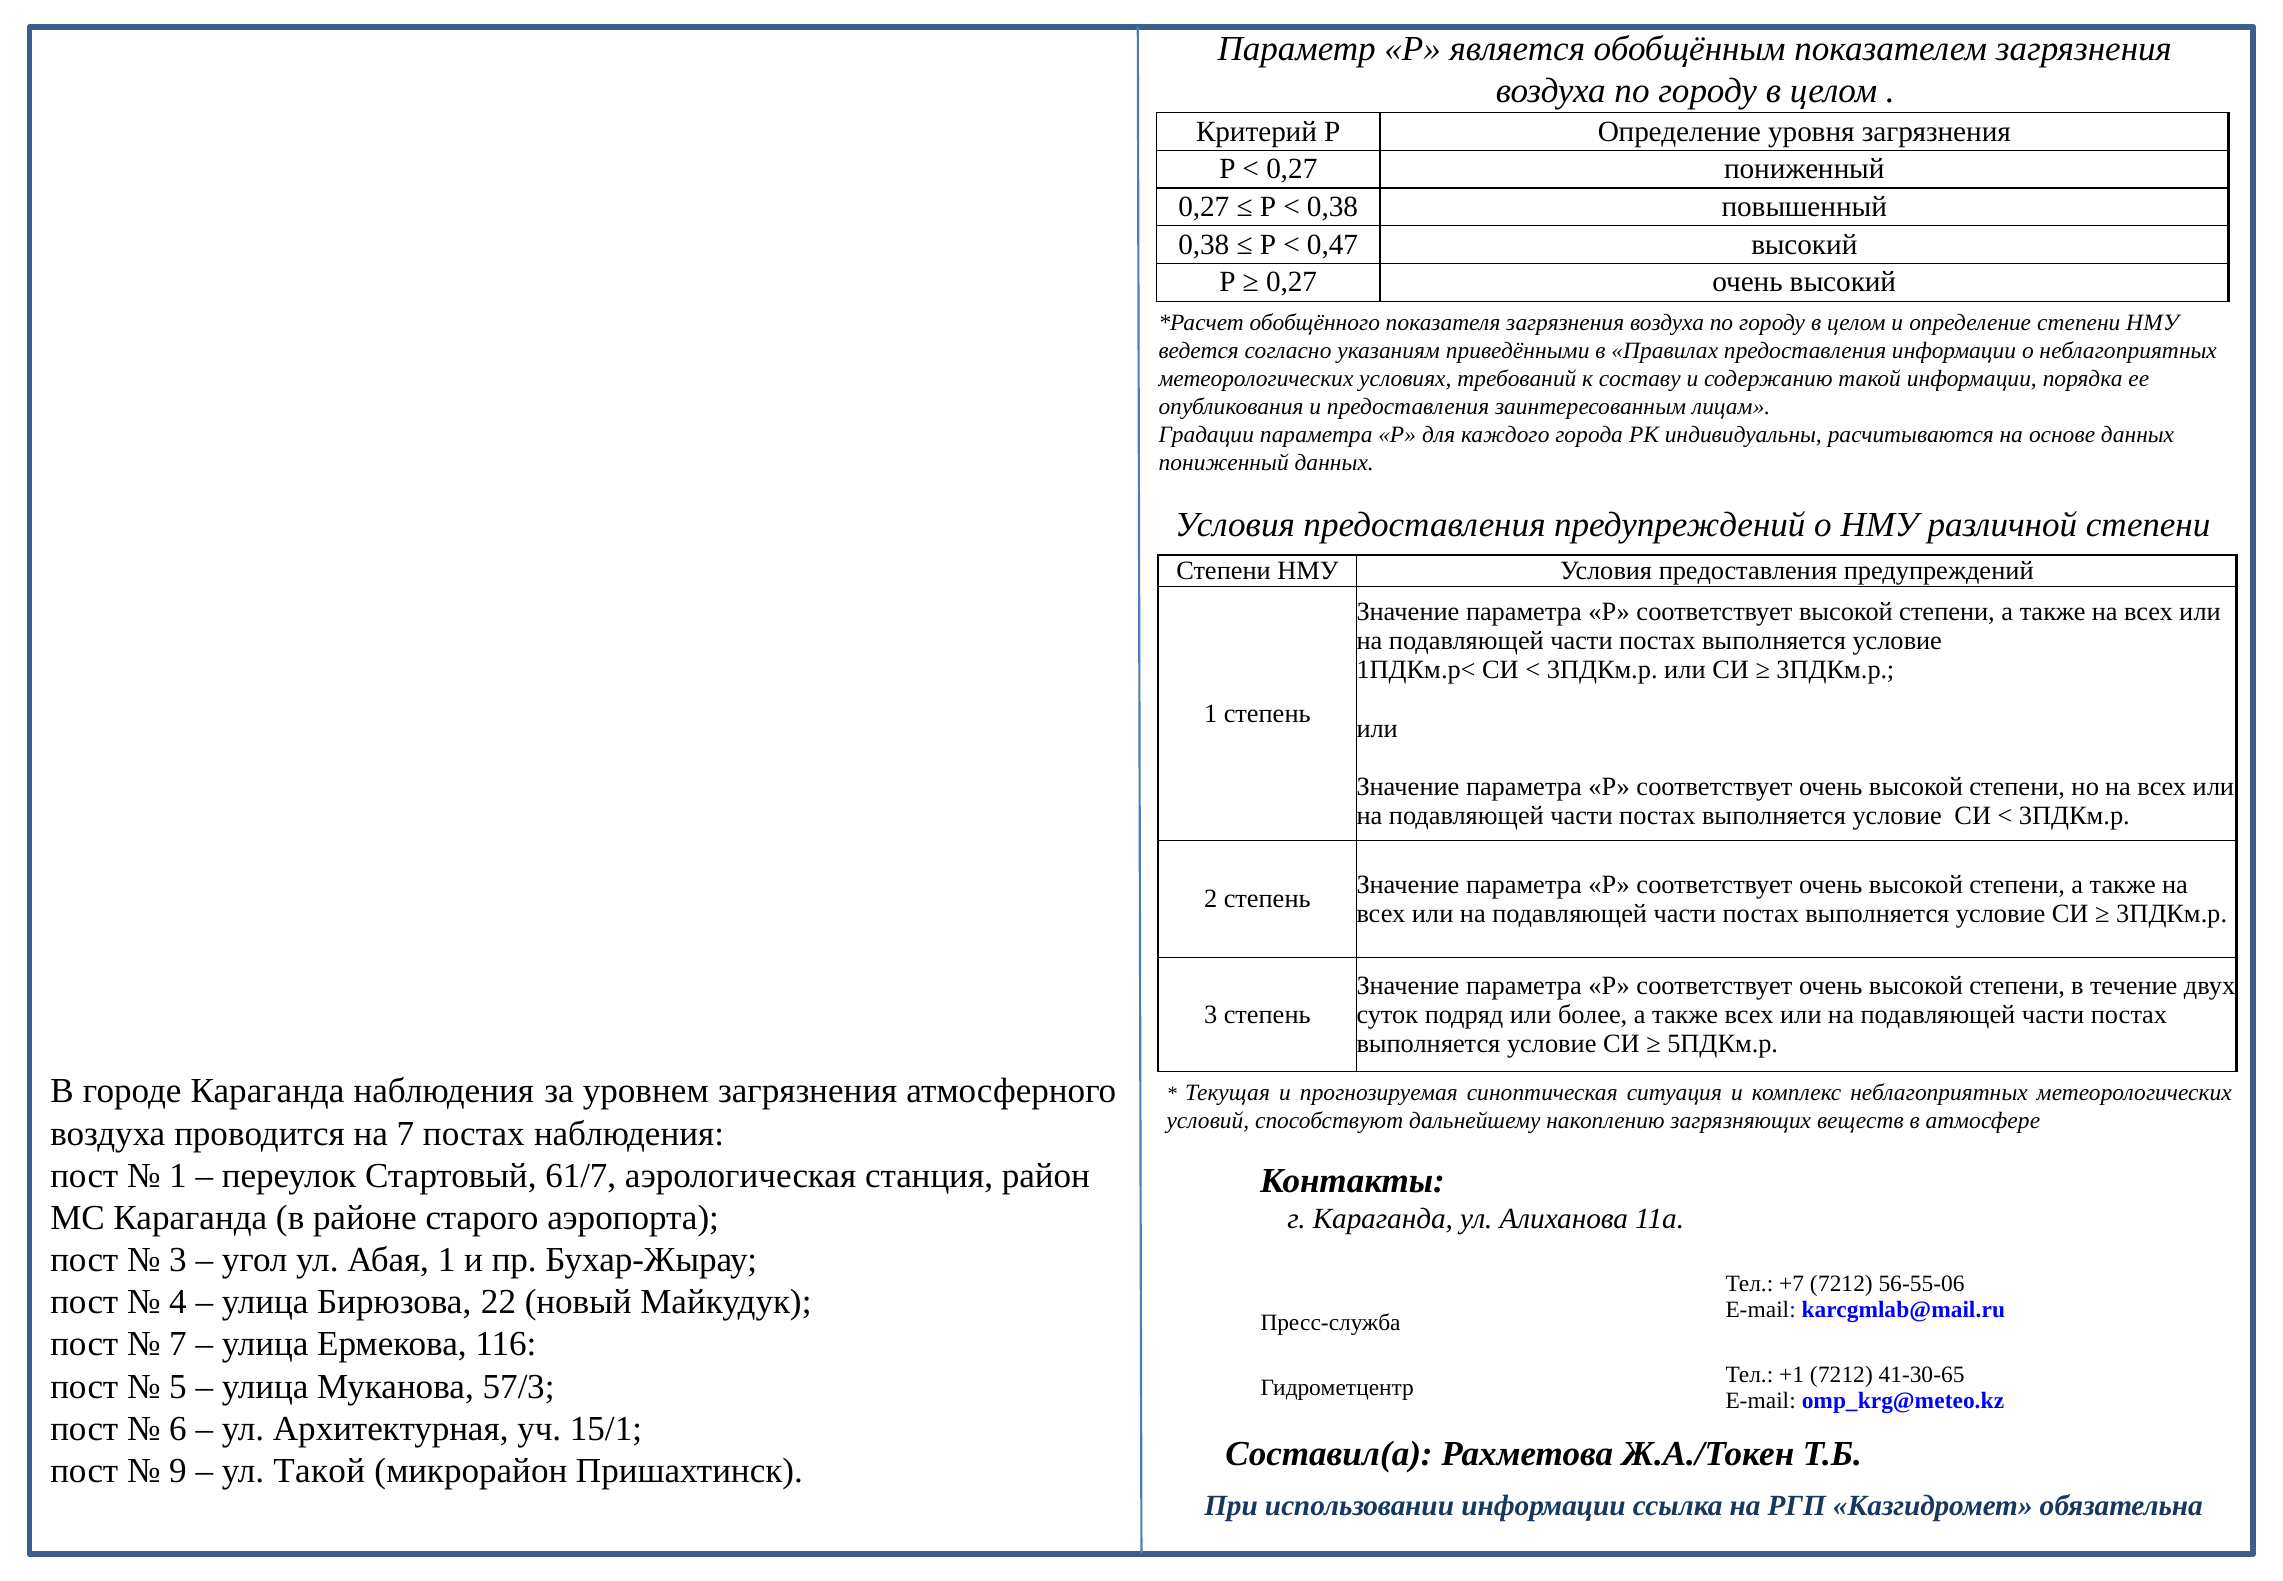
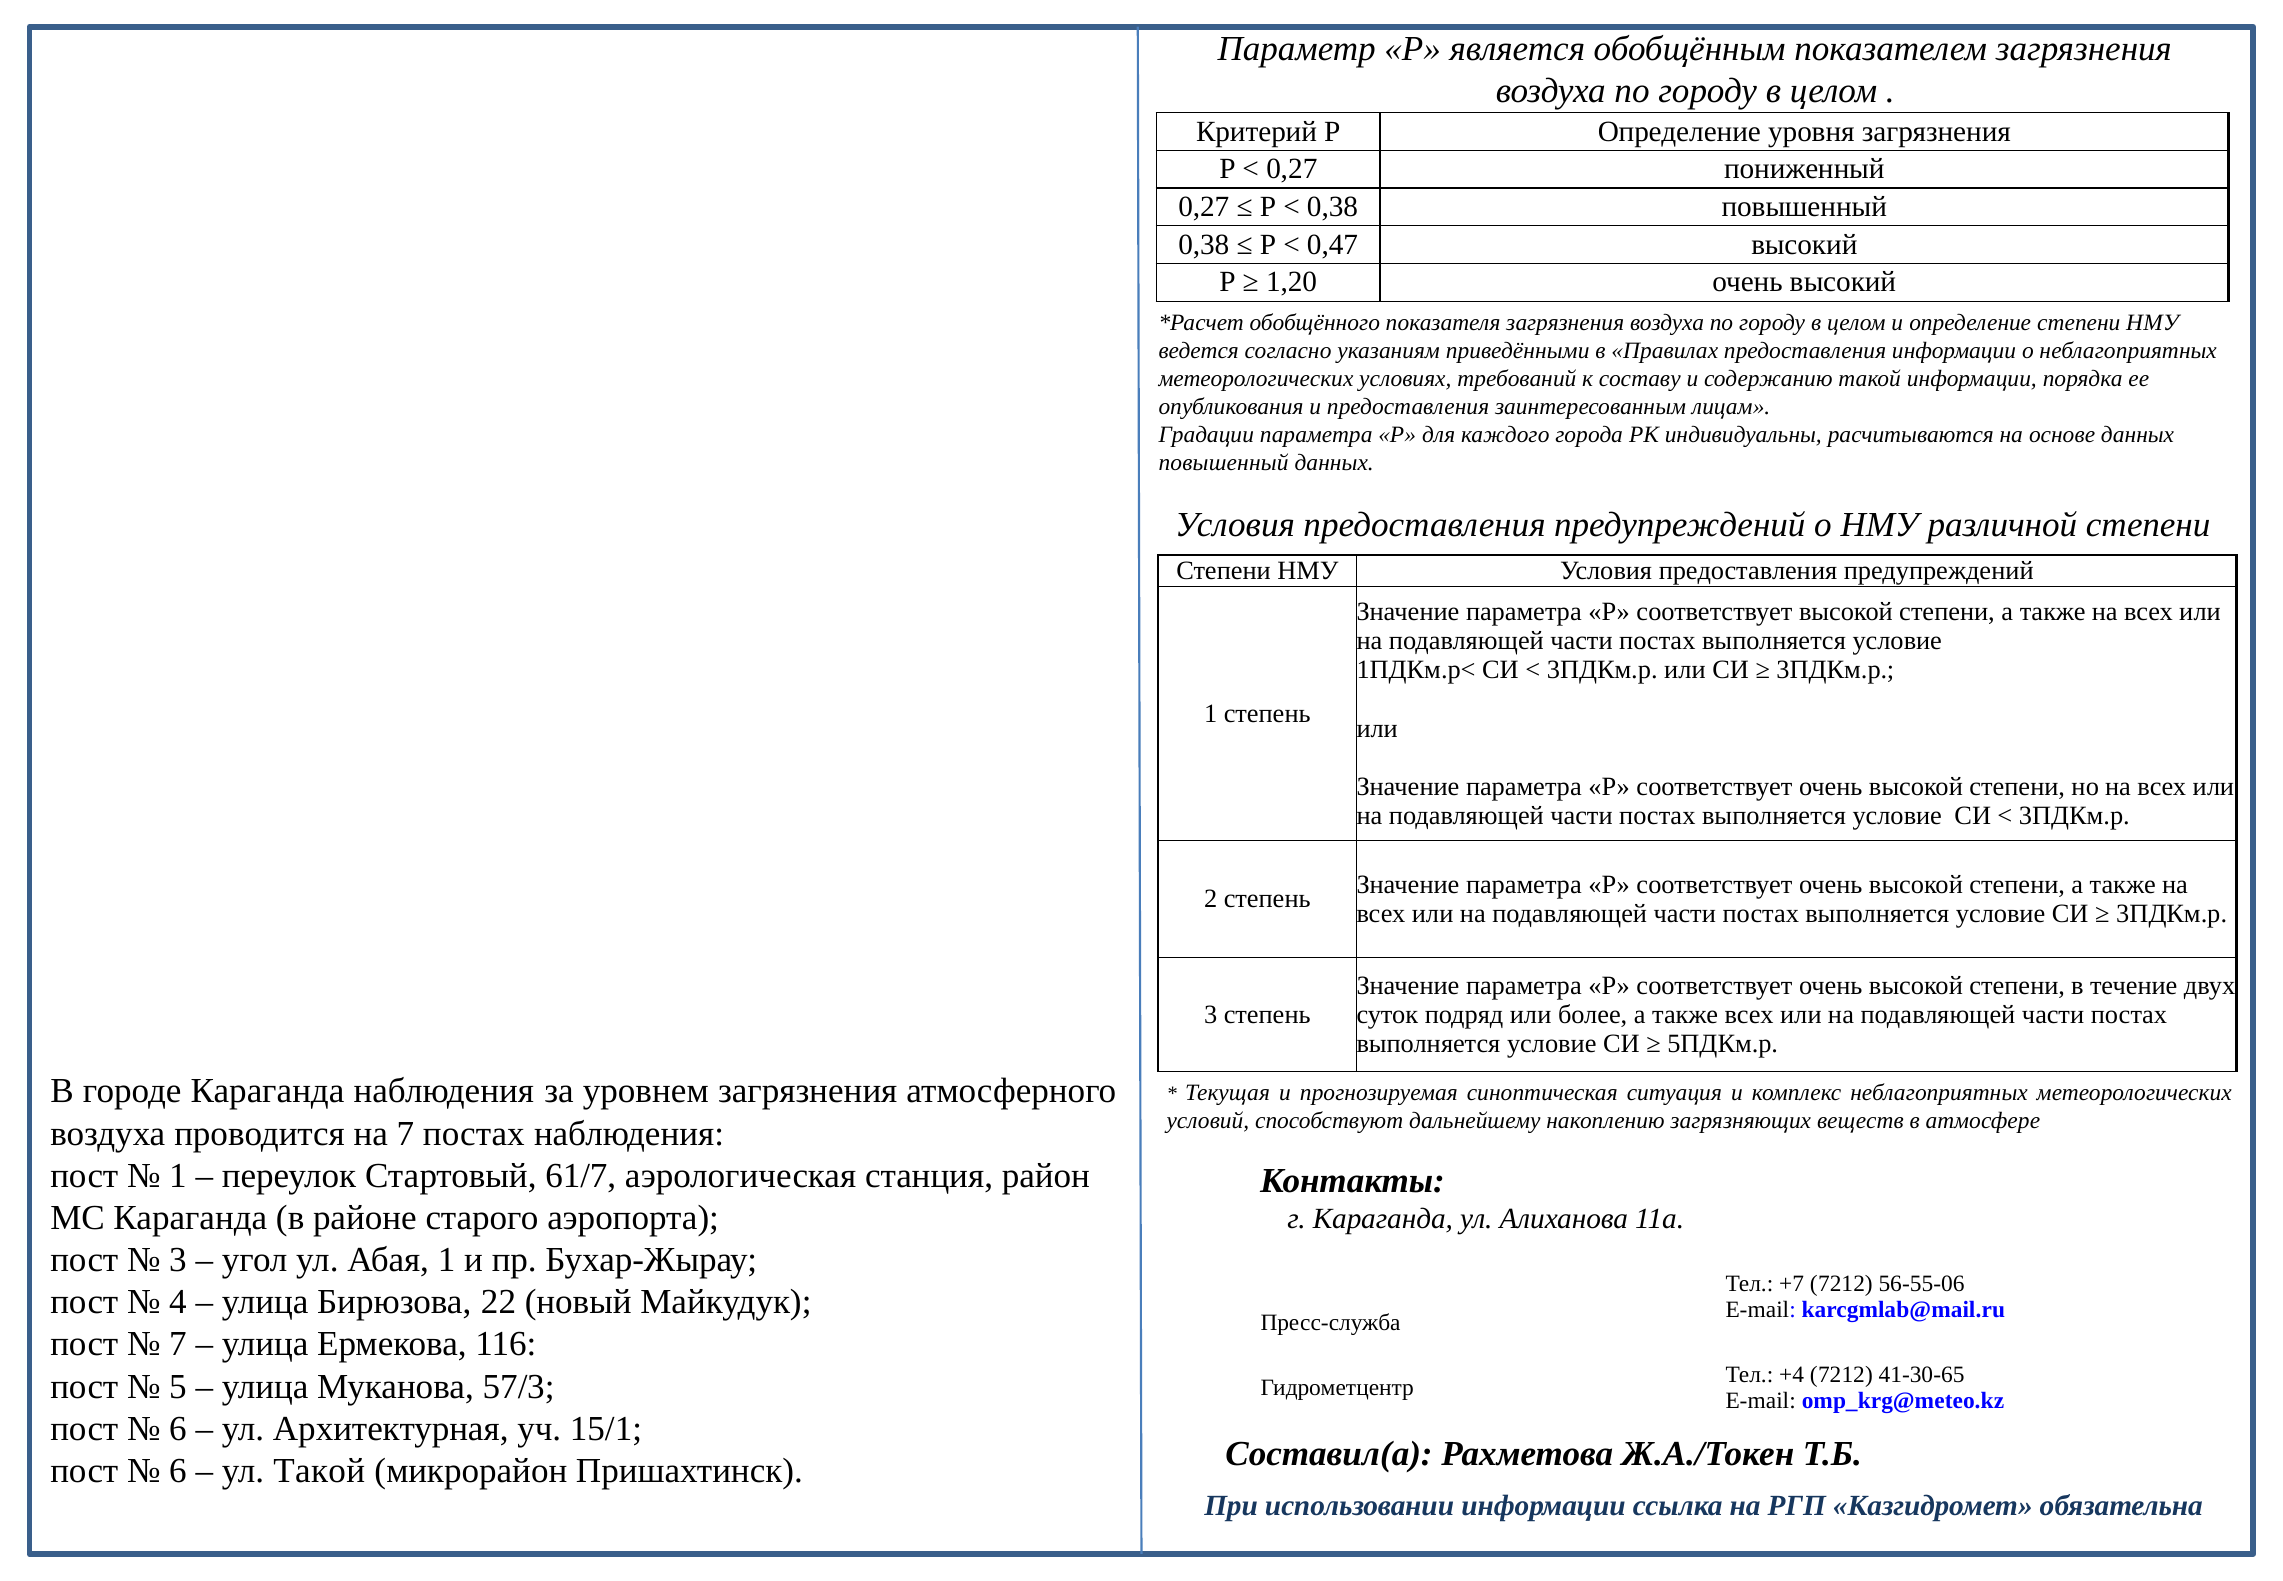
0,27: 0,27 -> 1,20 (1292, 282)
пониженный: пониженный -> повышенный (1224, 463)
+1: +1 -> +4 (1792, 1375)
9: 9 -> 6 (178, 1470)
